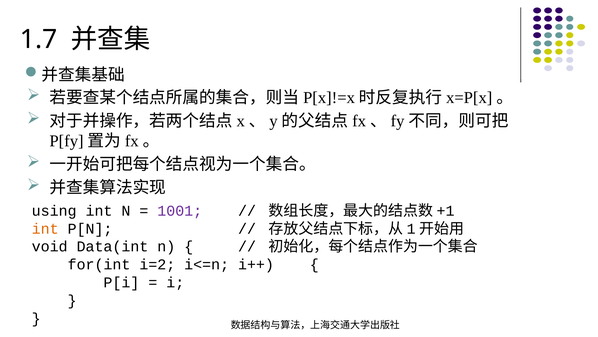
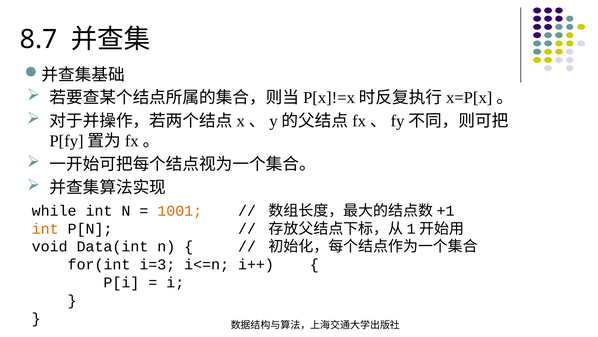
1.7: 1.7 -> 8.7 (39, 39)
using: using -> while (54, 210)
1001 colour: purple -> orange (180, 210)
i=2: i=2 -> i=3 (157, 264)
